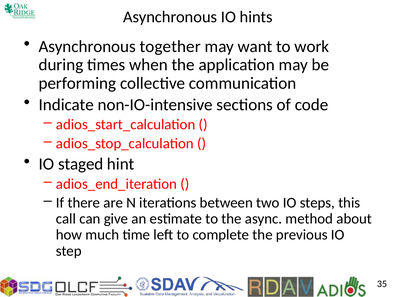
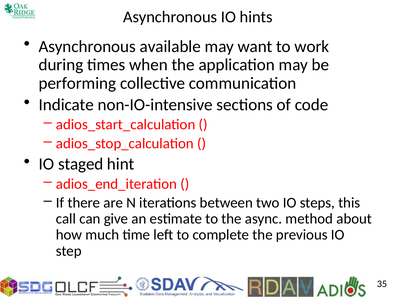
together: together -> available (170, 46)
